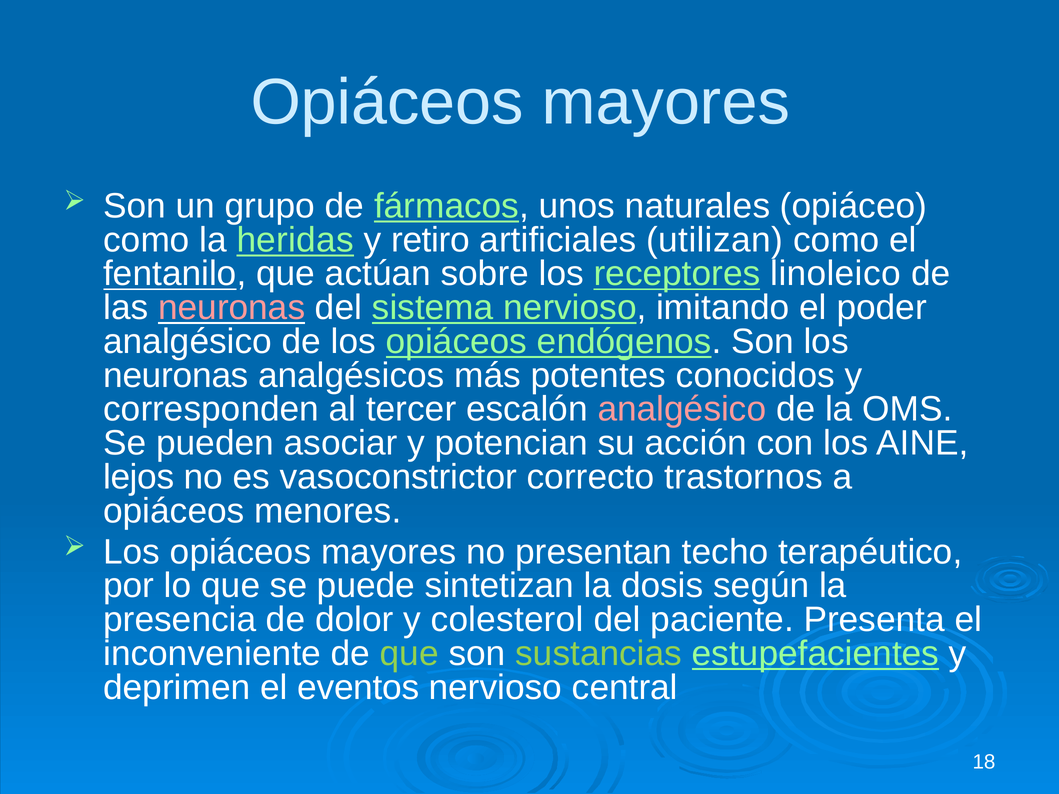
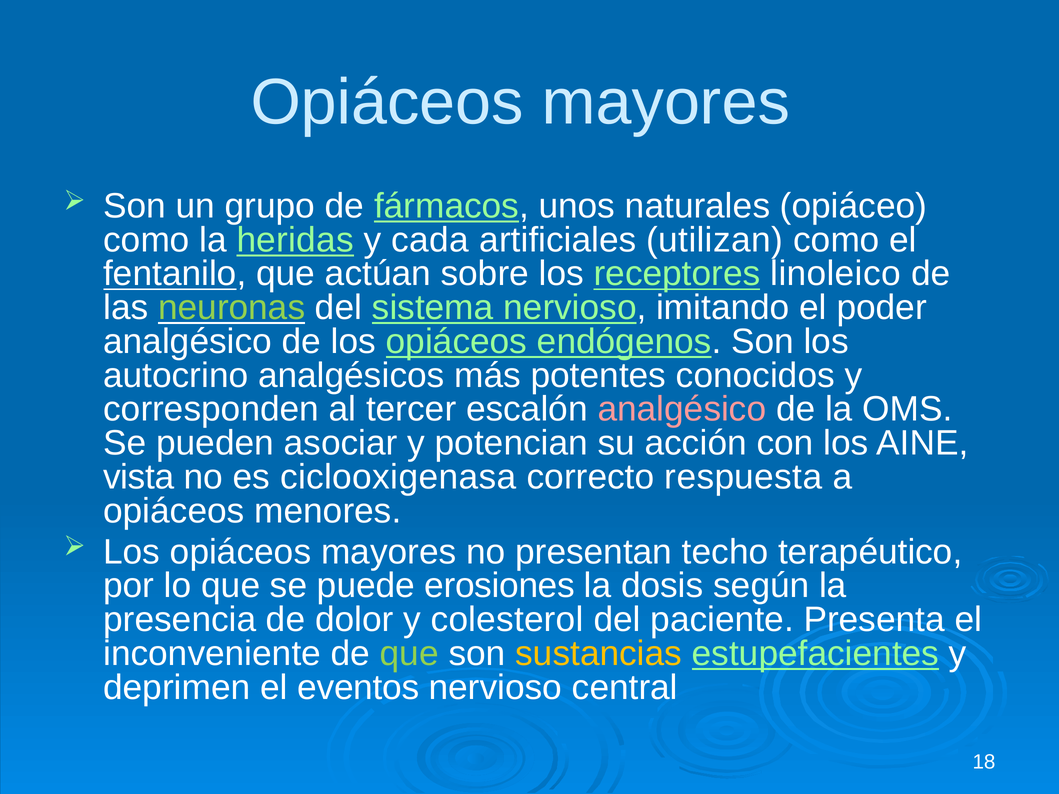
retiro: retiro -> cada (430, 240)
neuronas colour: pink -> light green (232, 308)
neuronas: neuronas -> autocrino (176, 376)
lejos: lejos -> vista (139, 477)
vasoconstrictor: vasoconstrictor -> ciclooxigenasa (398, 477)
trastornos: trastornos -> respuesta (743, 477)
sintetizan: sintetizan -> erosiones (500, 586)
sustancias colour: light green -> yellow (599, 654)
